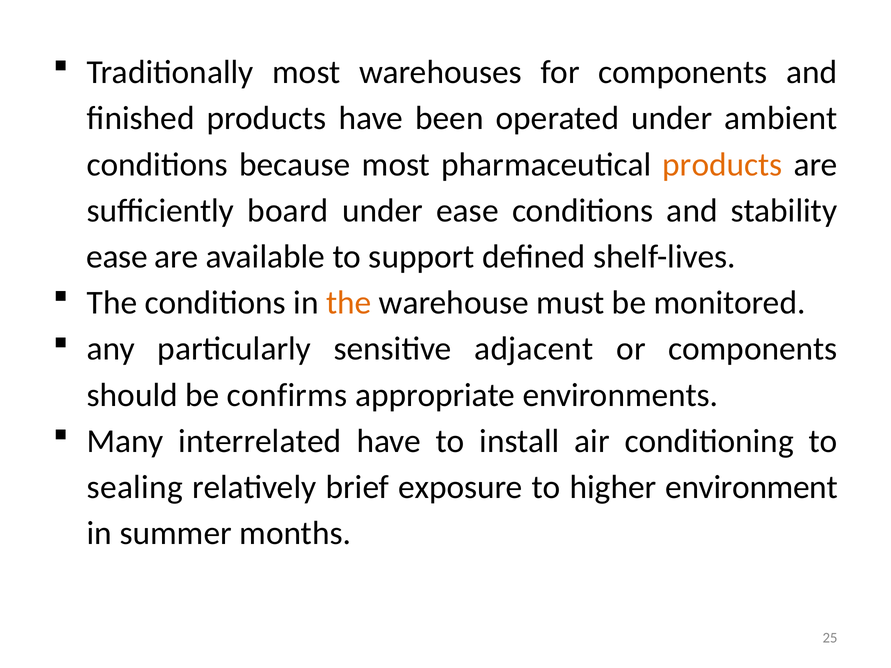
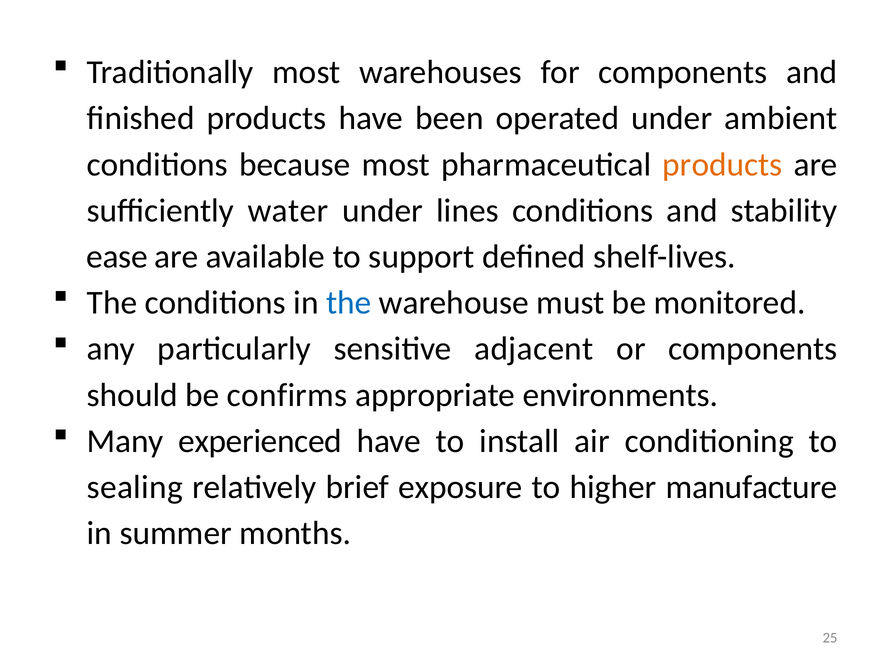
board: board -> water (288, 211)
under ease: ease -> lines (468, 211)
the colour: orange -> blue (349, 303)
interrelated: interrelated -> experienced (260, 441)
environment: environment -> manufacture (752, 487)
